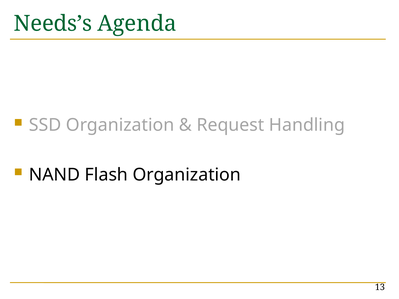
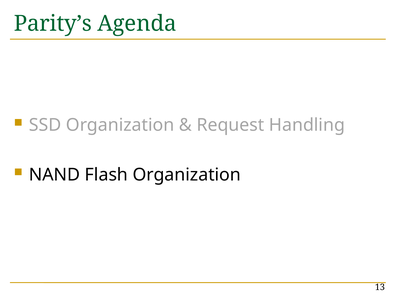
Needs’s: Needs’s -> Parity’s (53, 23)
